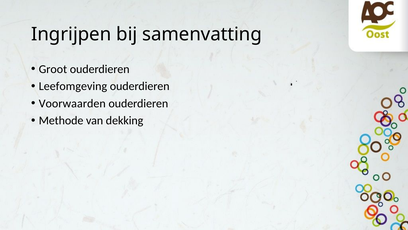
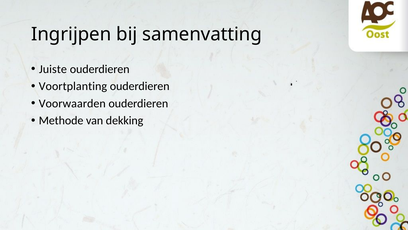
Groot: Groot -> Juiste (53, 69)
Leefomgeving: Leefomgeving -> Voortplanting (73, 86)
